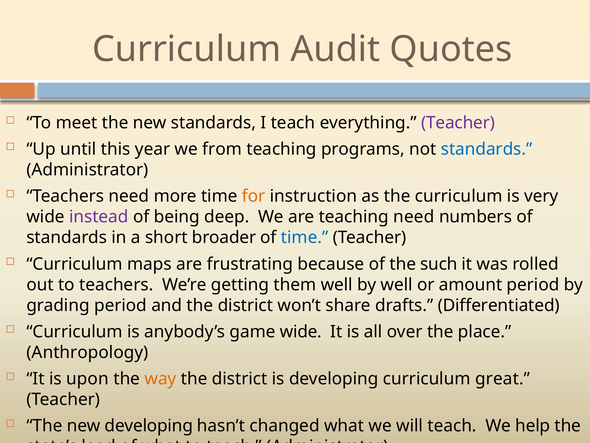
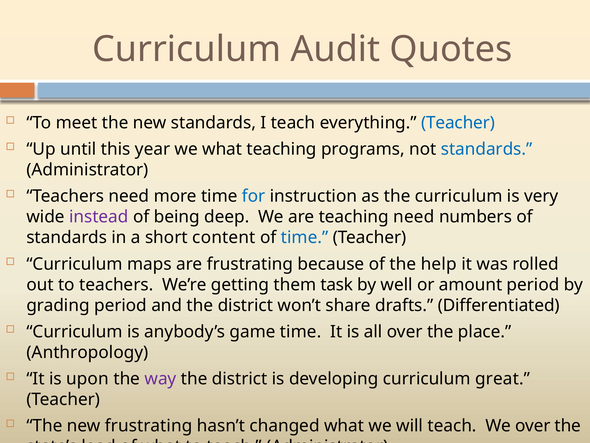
Teacher colour: purple -> blue (458, 123)
we from: from -> what (222, 149)
for colour: orange -> blue (254, 196)
broader: broader -> content (224, 237)
such: such -> help (439, 264)
them well: well -> task (337, 284)
game wide: wide -> time (301, 331)
way colour: orange -> purple (160, 378)
new developing: developing -> frustrating (149, 425)
We help: help -> over (533, 425)
